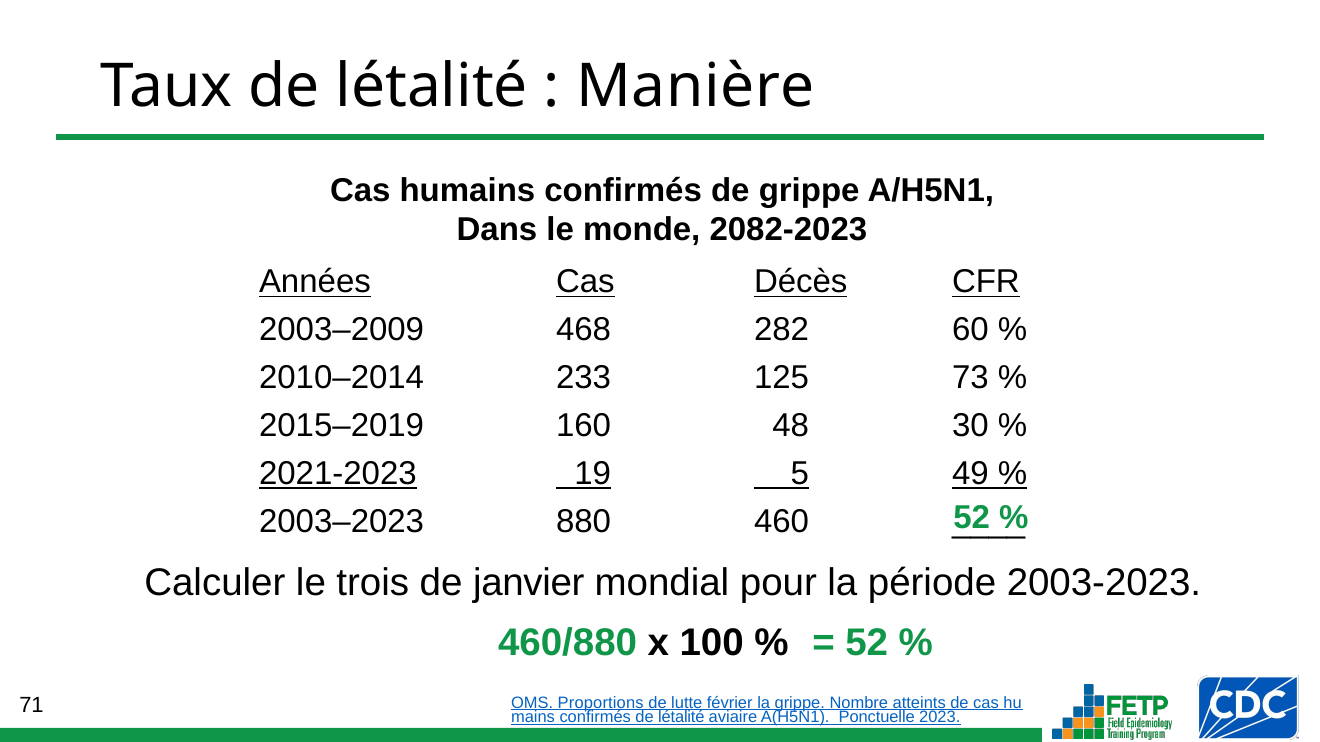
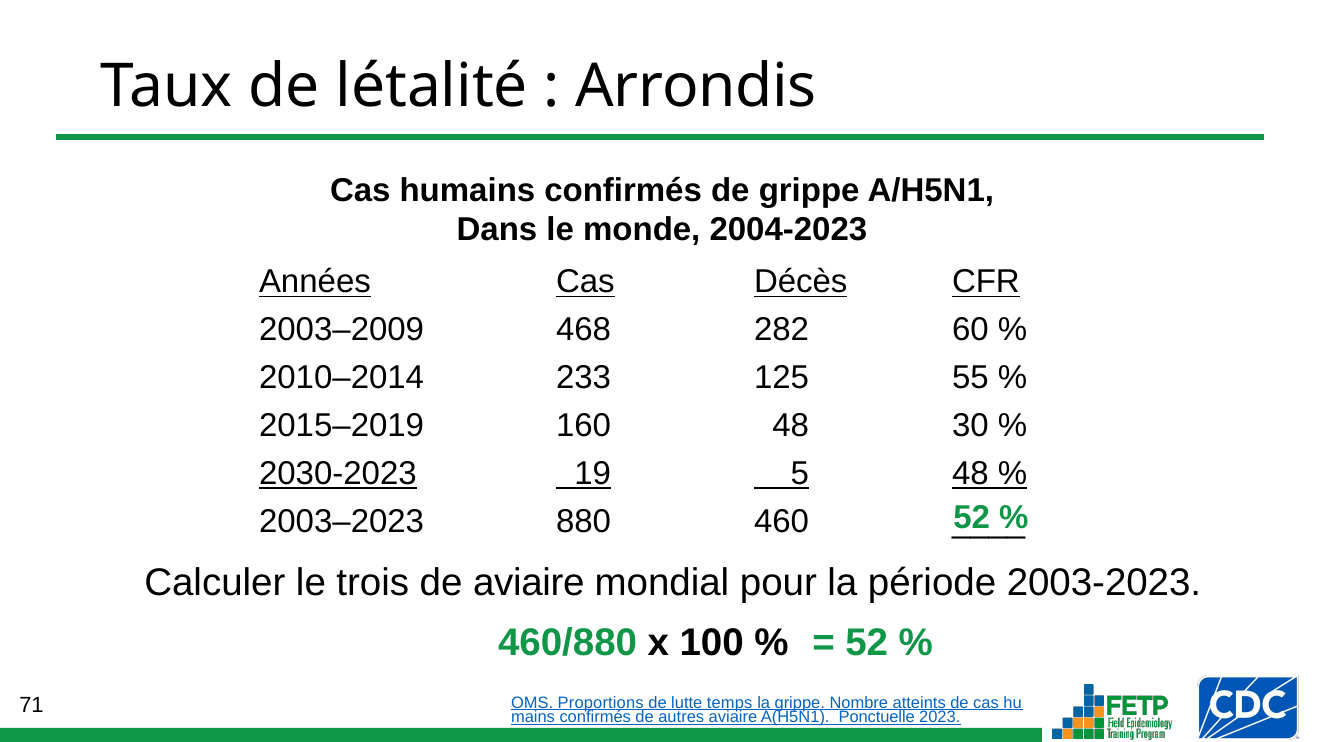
Manière: Manière -> Arrondis (696, 87)
2082-2023: 2082-2023 -> 2004-2023 (788, 230)
73: 73 -> 55 (970, 378)
2021-2023: 2021-2023 -> 2030-2023 (338, 474)
5 49: 49 -> 48 (970, 474)
de janvier: janvier -> aviaire (529, 583)
février: février -> temps (730, 703)
confirmés de létalité: létalité -> autres (681, 717)
